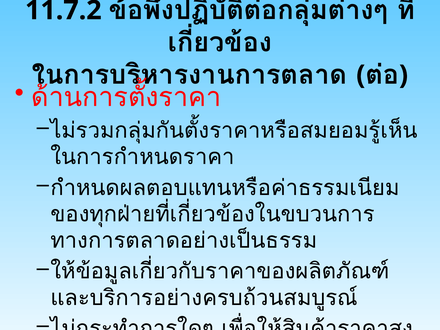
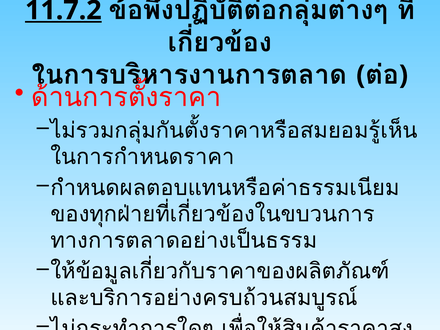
11.7.2 underline: none -> present (63, 10)
